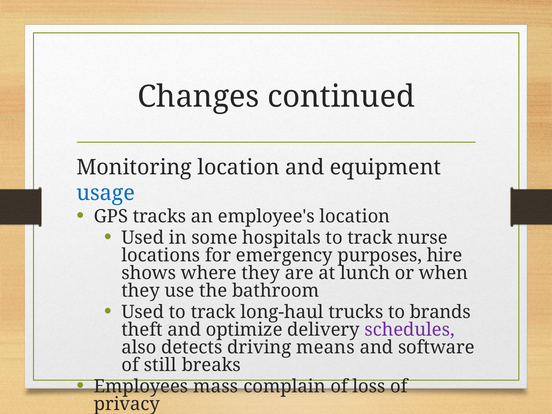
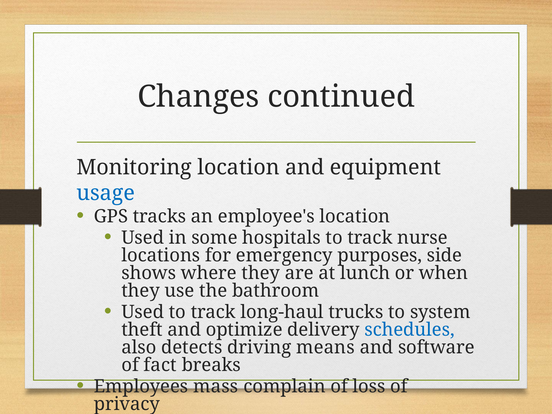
hire: hire -> side (444, 255)
brands: brands -> system (440, 312)
schedules colour: purple -> blue (410, 330)
still: still -> fact (160, 365)
